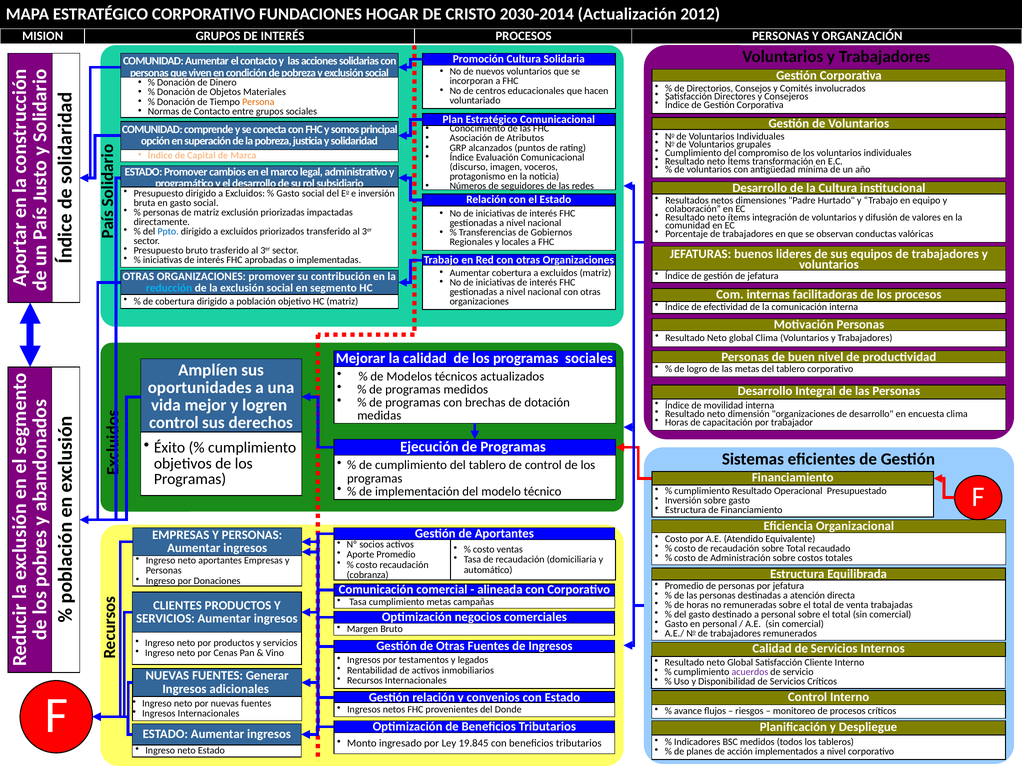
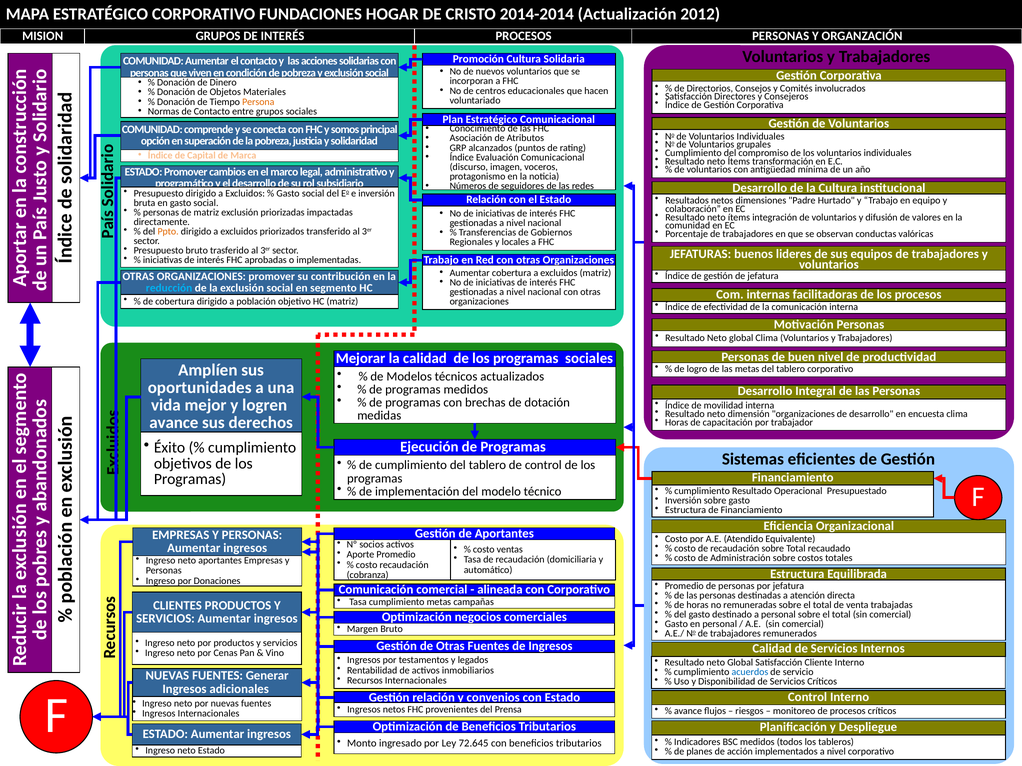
2030-2014: 2030-2014 -> 2014-2014 (537, 14)
Ppto colour: blue -> orange (168, 232)
control: control -> avance (174, 423)
acuerdos colour: purple -> blue (750, 672)
Donde: Donde -> Prensa (508, 710)
19.845: 19.845 -> 72.645 (474, 744)
